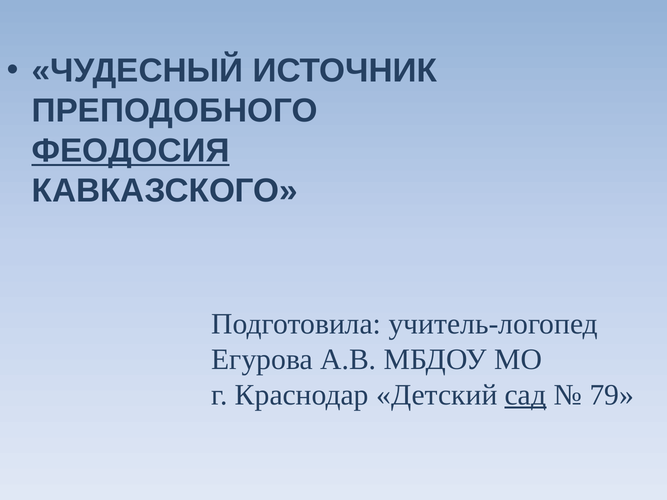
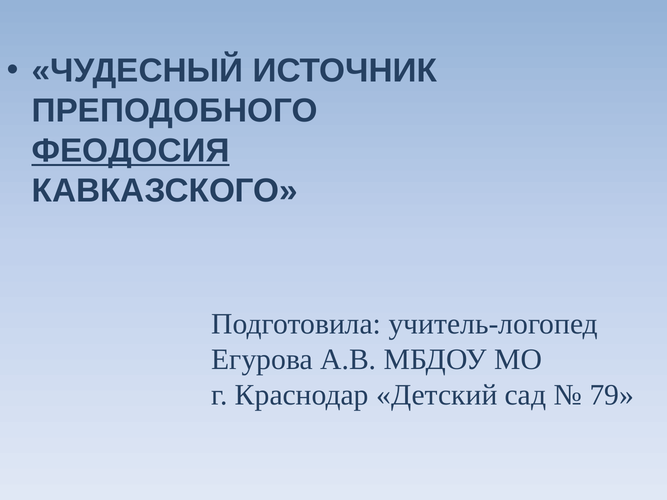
сад underline: present -> none (526, 395)
